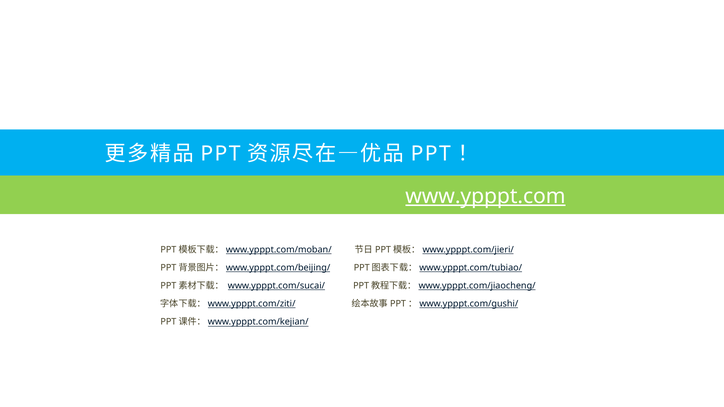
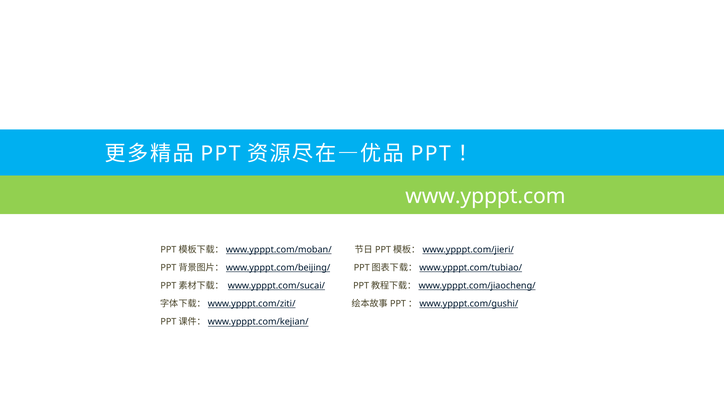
www.ypppt.com underline: present -> none (485, 196)
